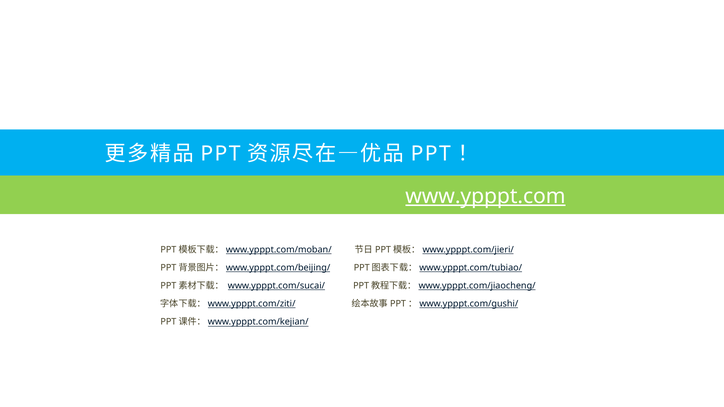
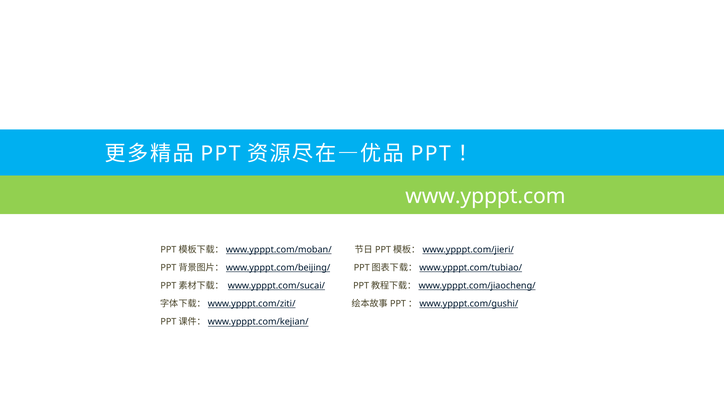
www.ypppt.com underline: present -> none (485, 196)
